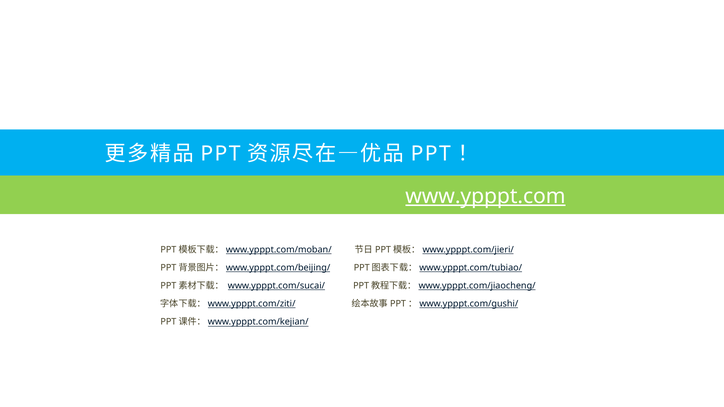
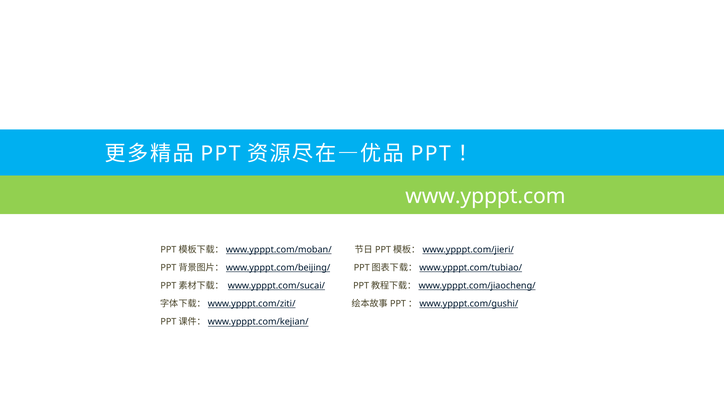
www.ypppt.com underline: present -> none (485, 196)
